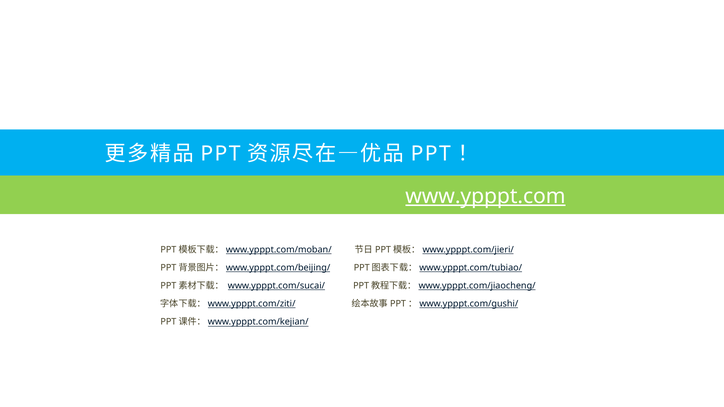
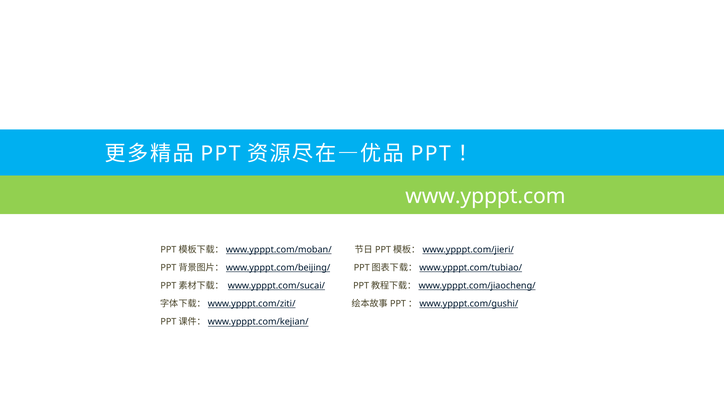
www.ypppt.com underline: present -> none (485, 196)
